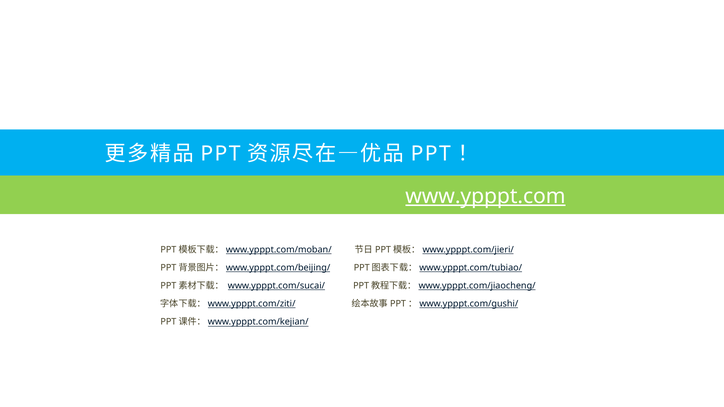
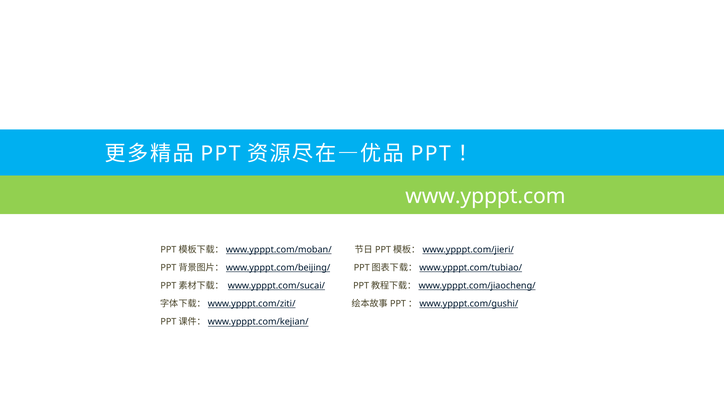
www.ypppt.com underline: present -> none (485, 196)
